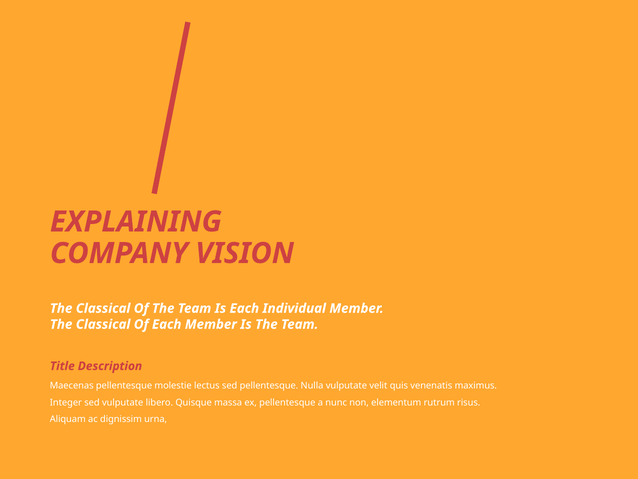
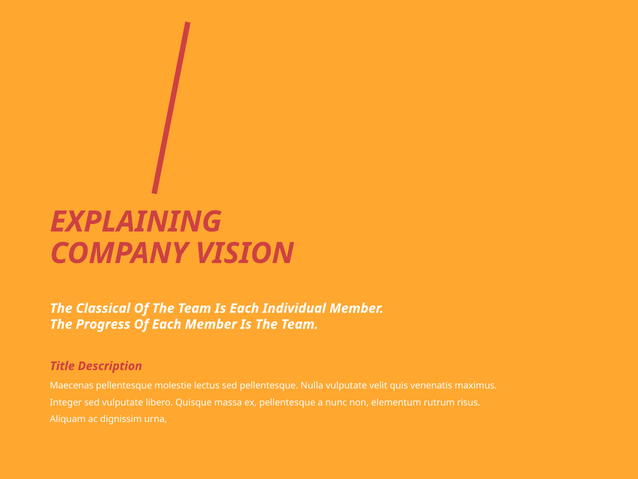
Classical: Classical -> Progress (103, 324)
